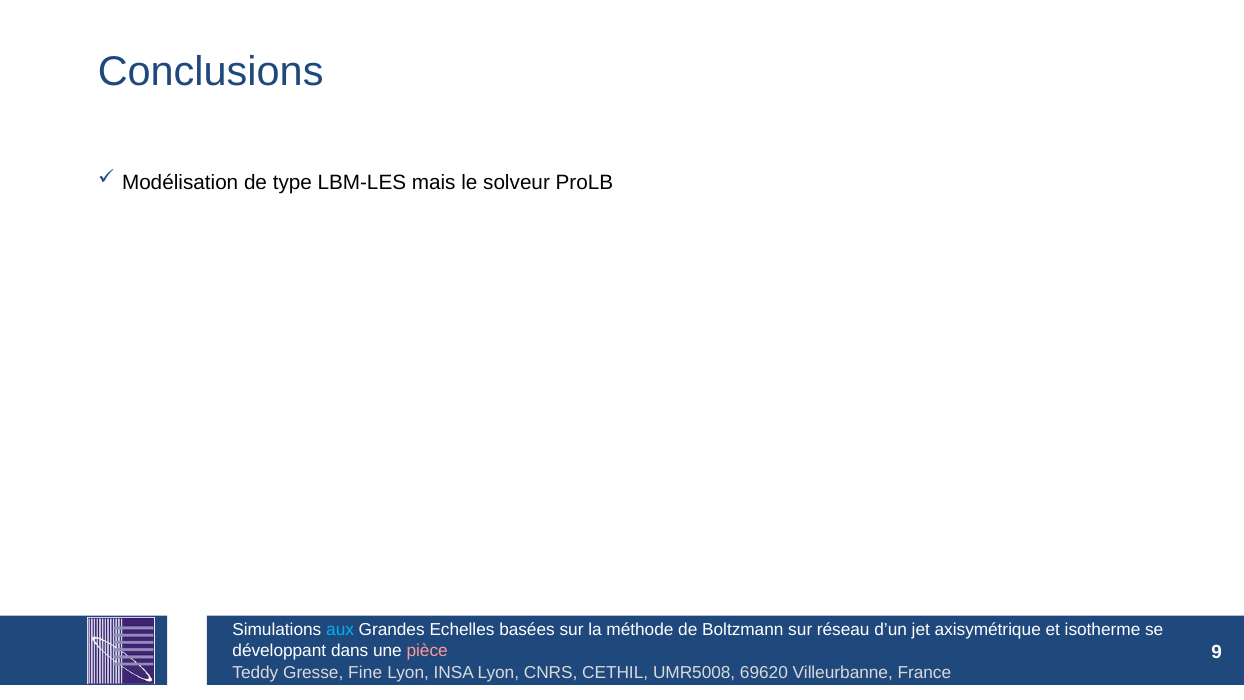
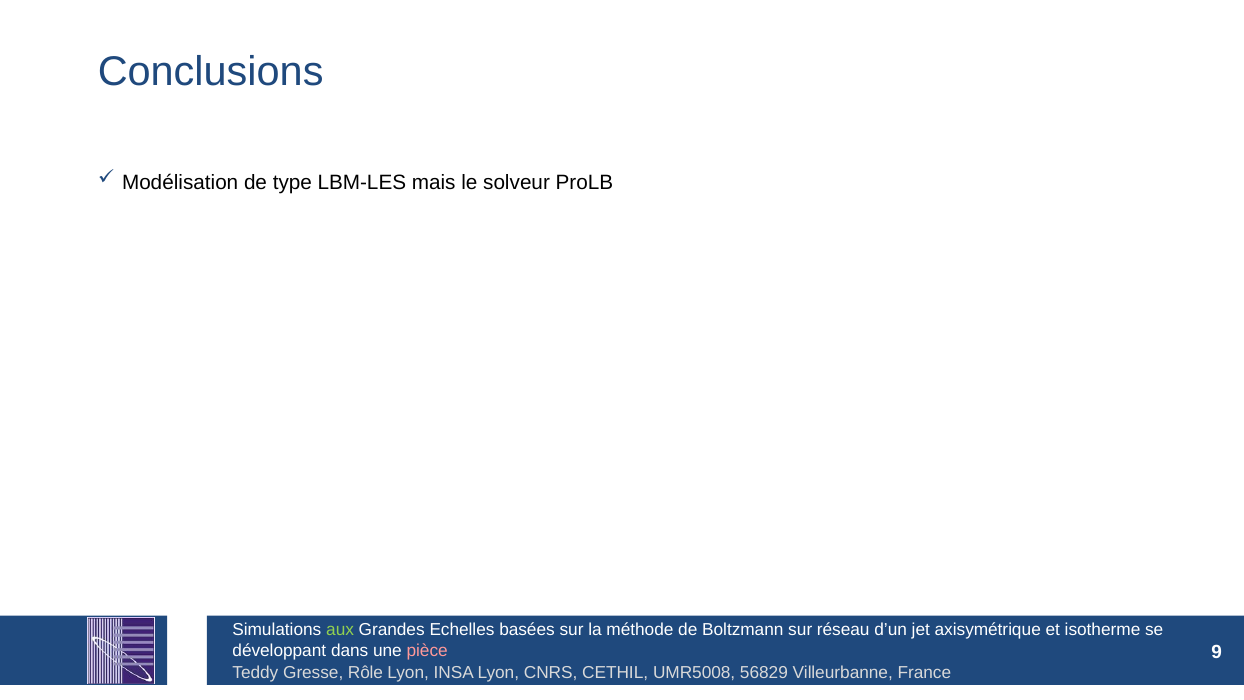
aux colour: light blue -> light green (340, 630)
Fine: Fine -> Rôle (365, 672)
69620: 69620 -> 56829 (764, 672)
